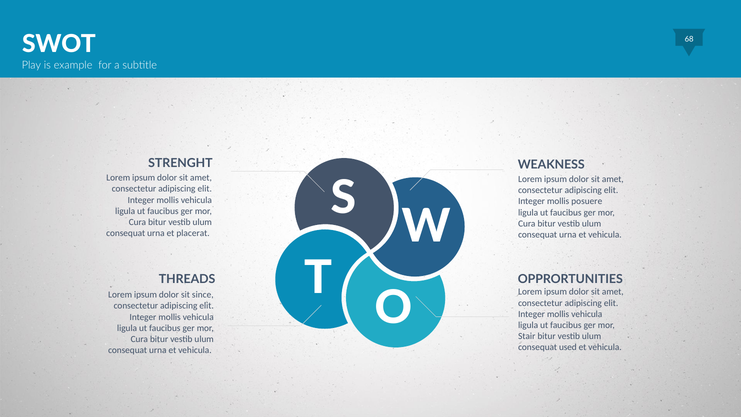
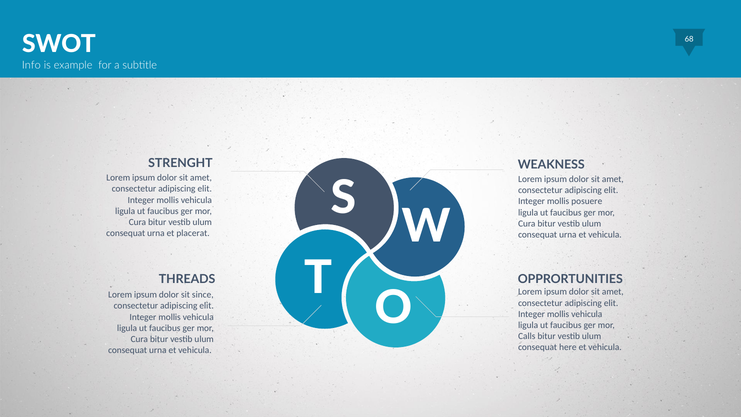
Play: Play -> Info (31, 65)
Stair: Stair -> Calls (527, 336)
used: used -> here (568, 347)
